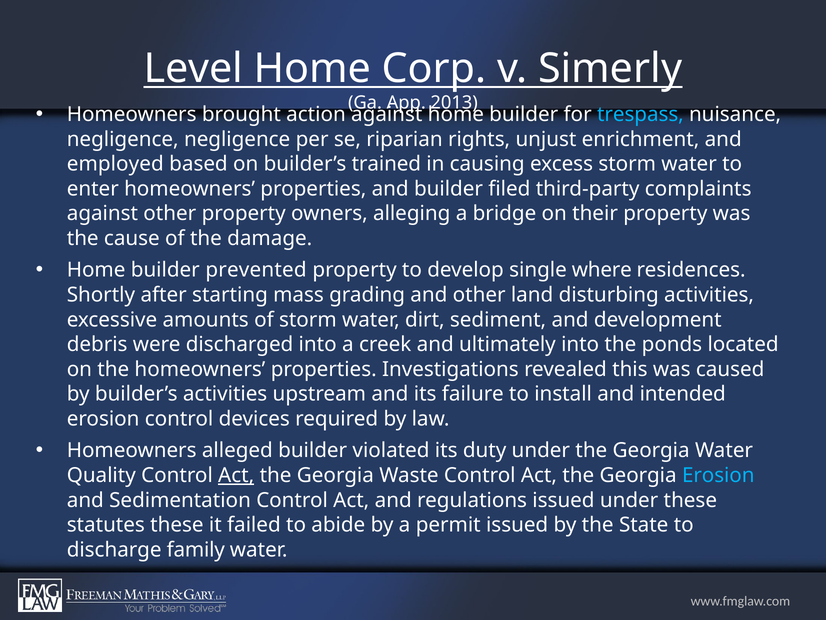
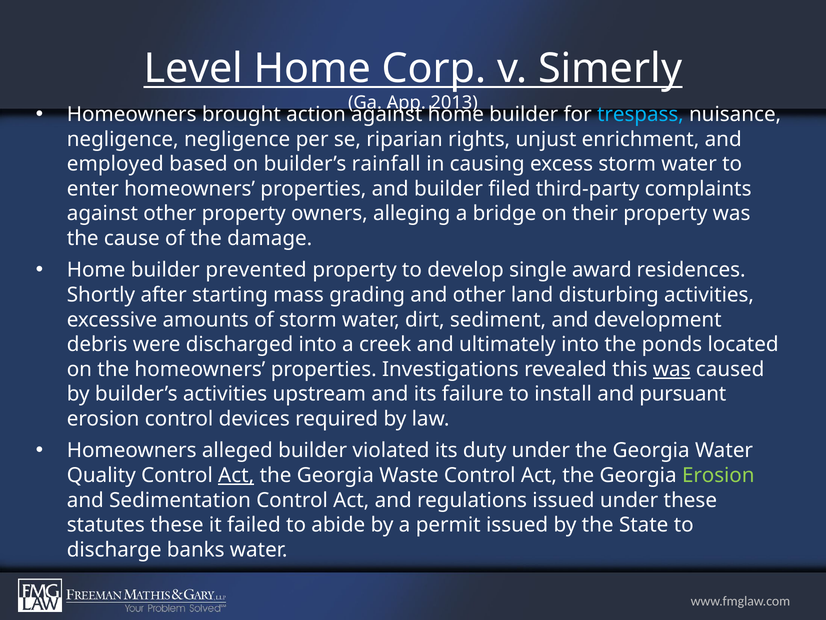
trained: trained -> rainfall (386, 164)
where: where -> award (602, 270)
was underline: none -> present (672, 369)
intended: intended -> pursuant (683, 394)
Erosion colour: light blue -> light green (718, 475)
family: family -> banks (196, 549)
